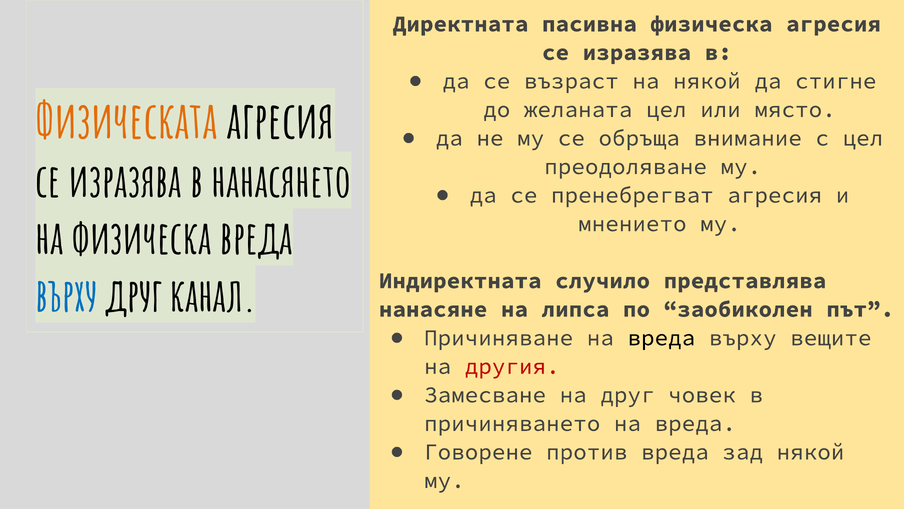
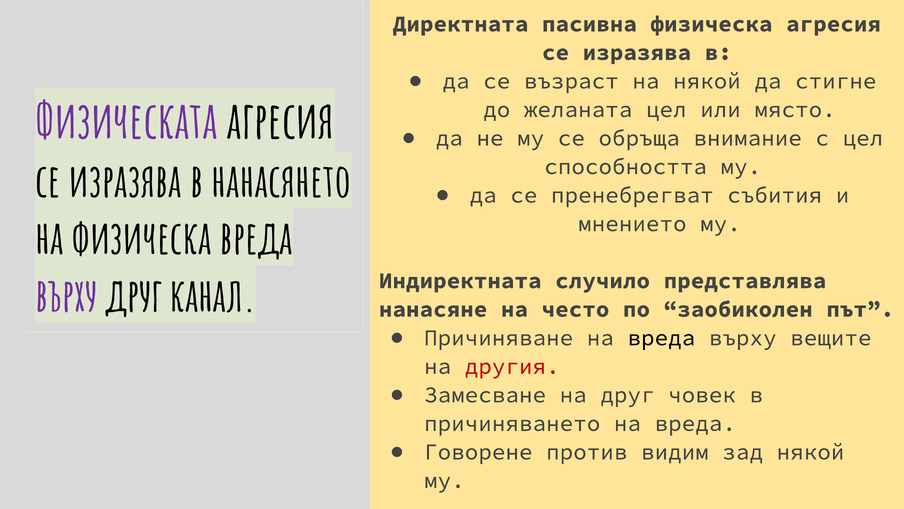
Физическата colour: orange -> purple (127, 122)
преодоляване: преодоляване -> способността (626, 166)
пренебрегват агресия: агресия -> събития (775, 195)
върху colour: blue -> purple (66, 296)
липса: липса -> често (575, 309)
против вреда: вреда -> видим (675, 452)
